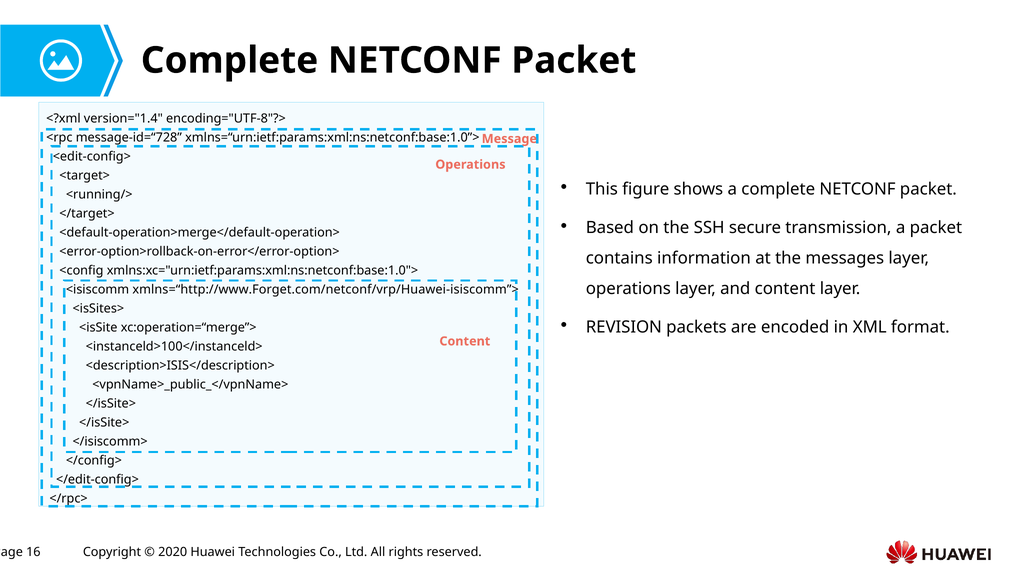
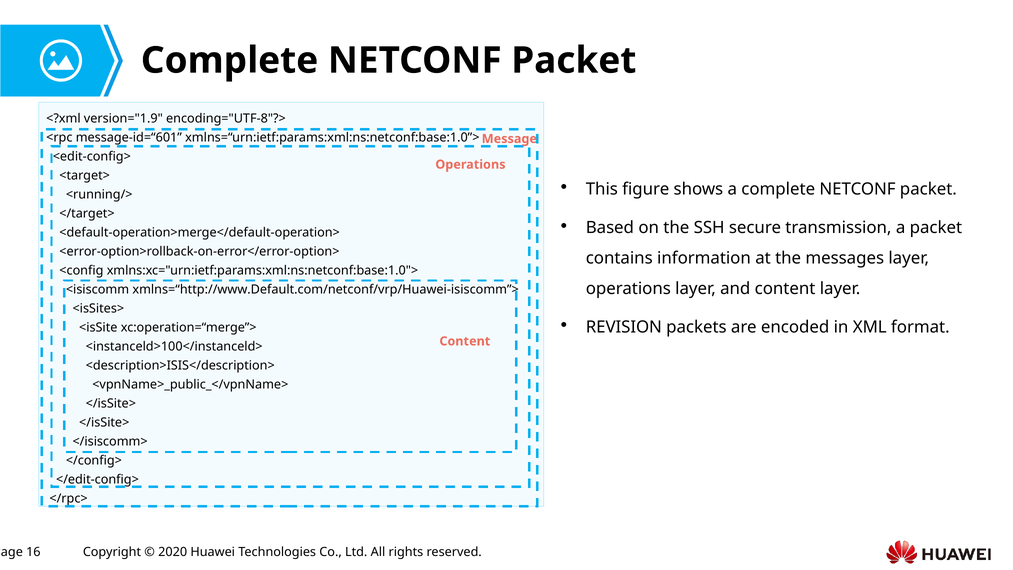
version="1.4: version="1.4 -> version="1.9 (123, 118)
message-id=“728: message-id=“728 -> message-id=“601 (129, 137)
xmlns=“http://www.Forget.com/netconf/vrp/Huawei-isiscomm”>: xmlns=“http://www.Forget.com/netconf/vrp/Huawei-isiscomm”> -> xmlns=“http://www.Default.com/netconf/vrp/Huawei-isiscomm”> (326, 289)
